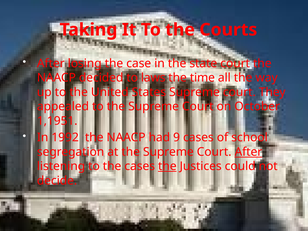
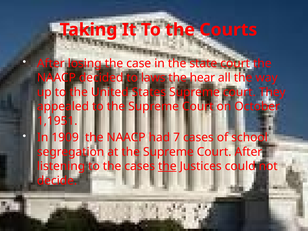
time: time -> hear (202, 78)
1992: 1992 -> 1909 (65, 138)
9: 9 -> 7 (177, 138)
After underline: present -> none (248, 152)
